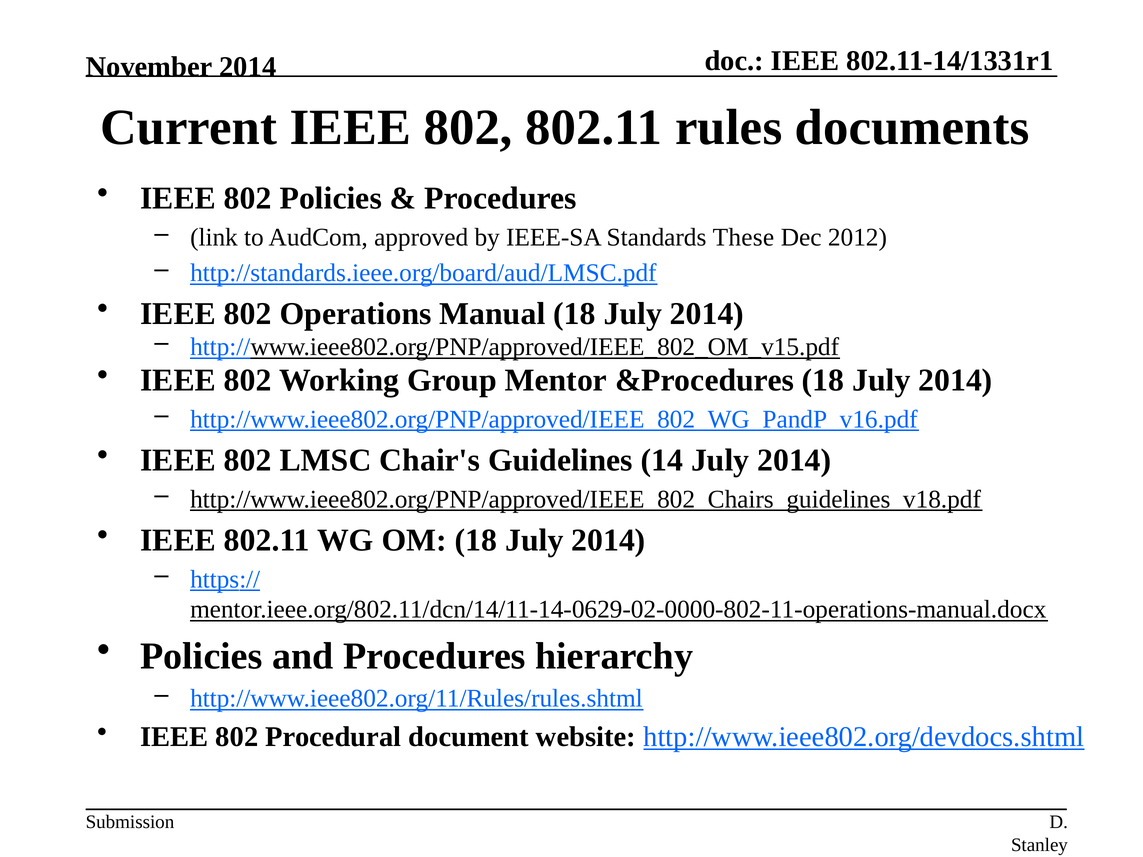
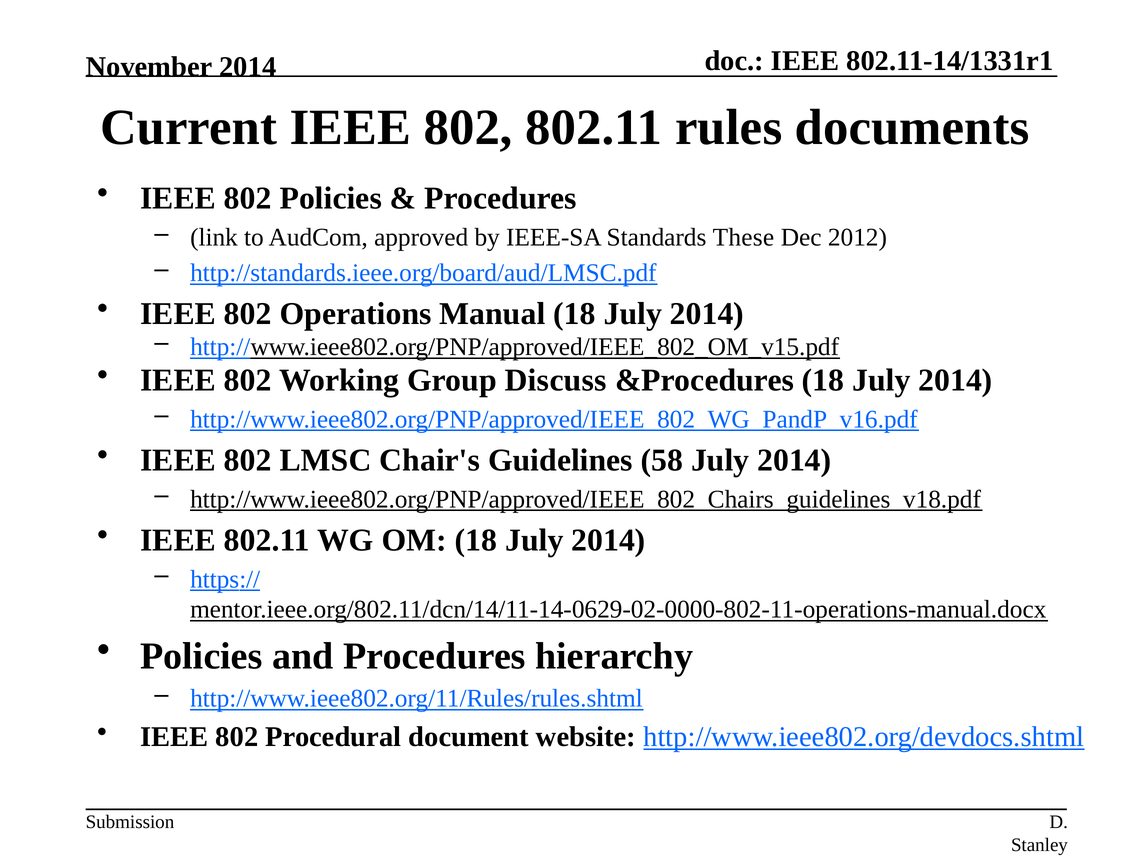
Mentor: Mentor -> Discuss (556, 381)
14: 14 -> 58 (662, 460)
